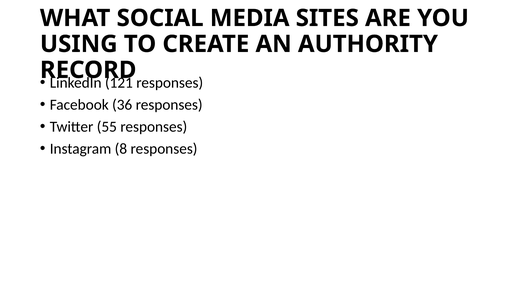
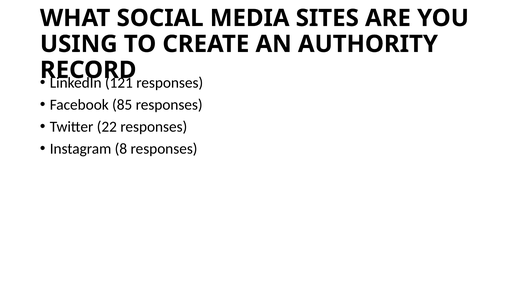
36: 36 -> 85 (122, 105)
55: 55 -> 22 (107, 127)
